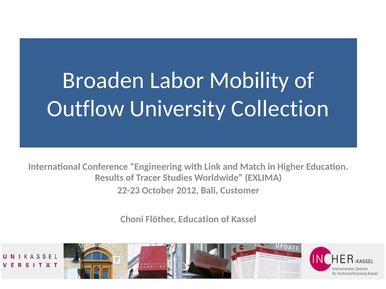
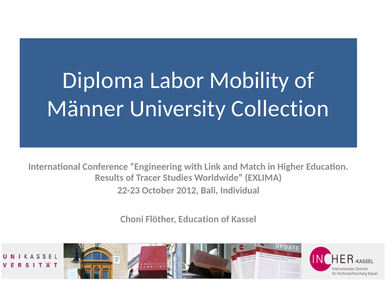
Broaden: Broaden -> Diploma (103, 81)
Outflow: Outflow -> Männer (86, 109)
Customer: Customer -> Individual (240, 191)
